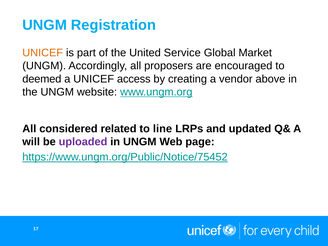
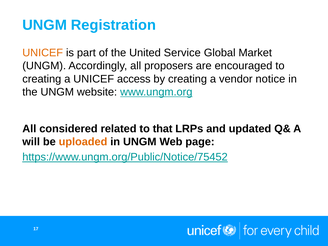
deemed: deemed -> creating (42, 79)
above: above -> notice (270, 79)
line: line -> that (163, 129)
uploaded colour: purple -> orange (83, 142)
